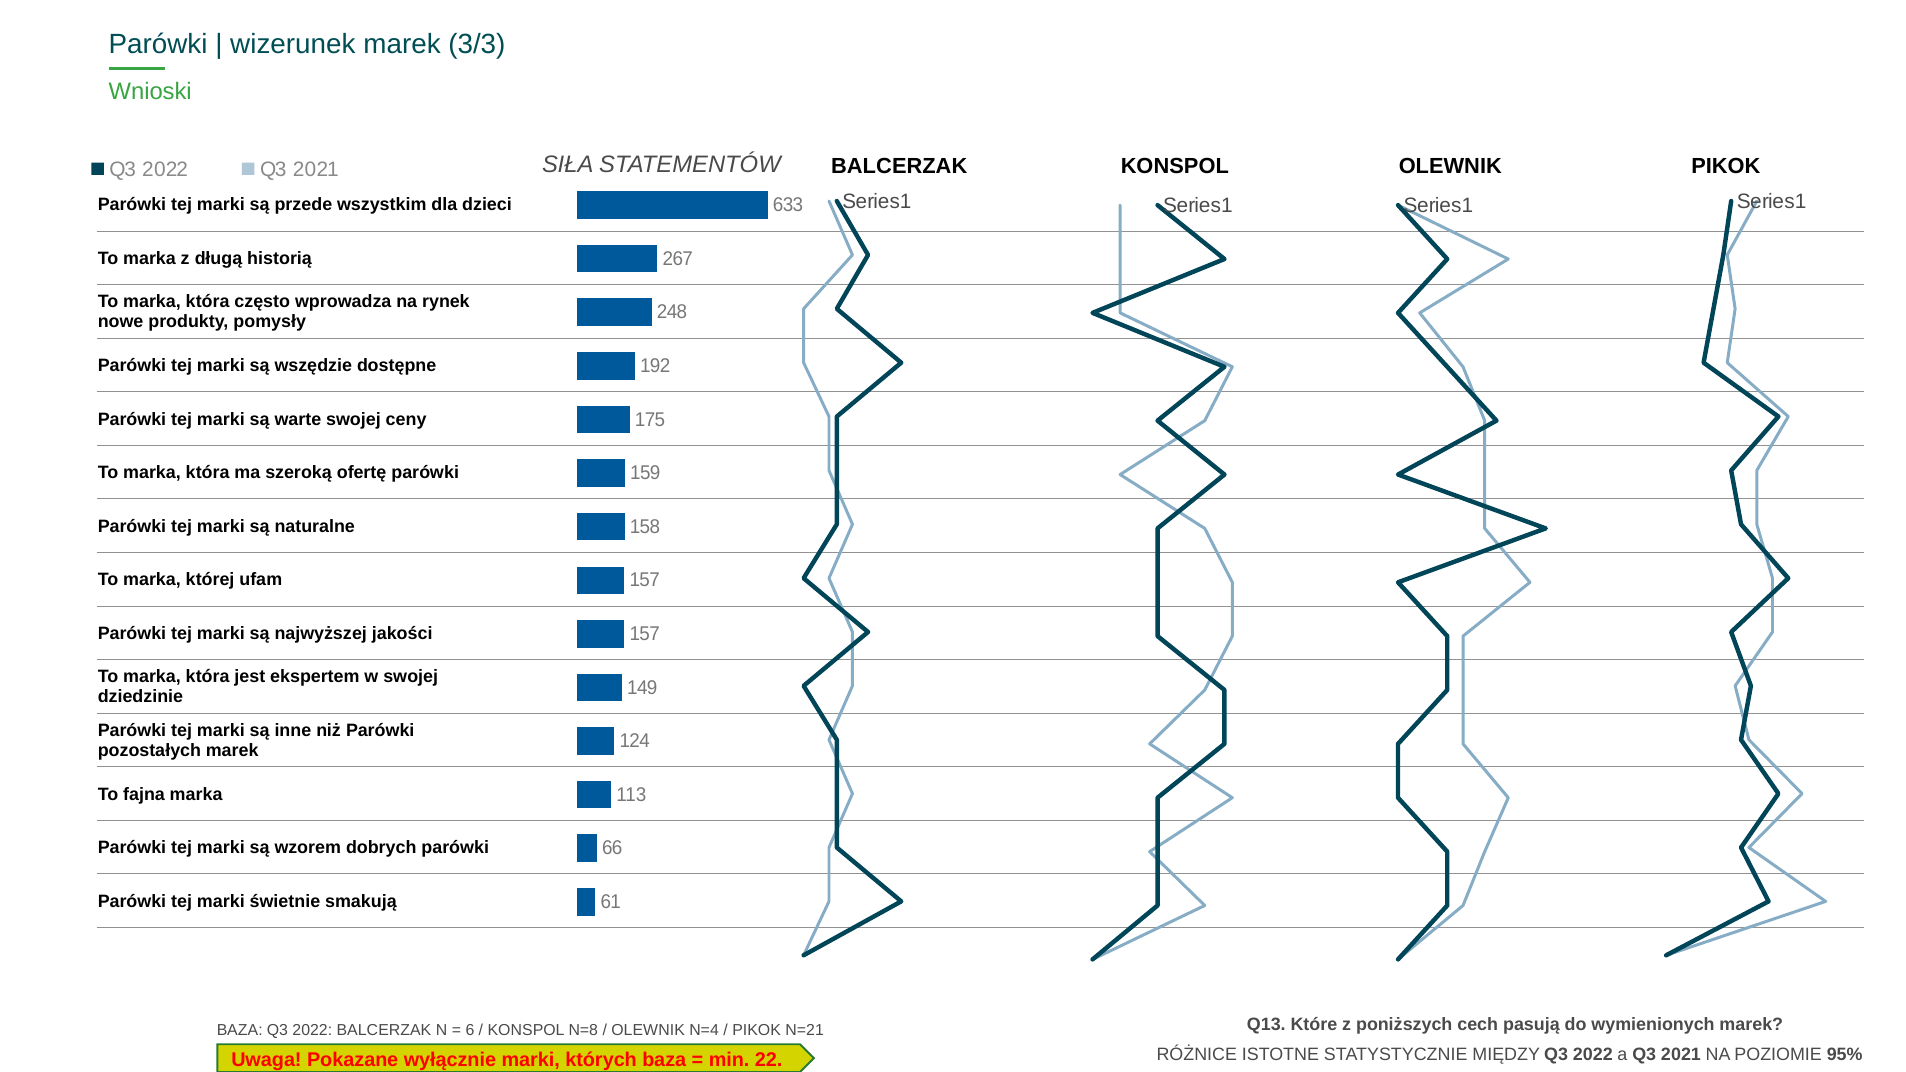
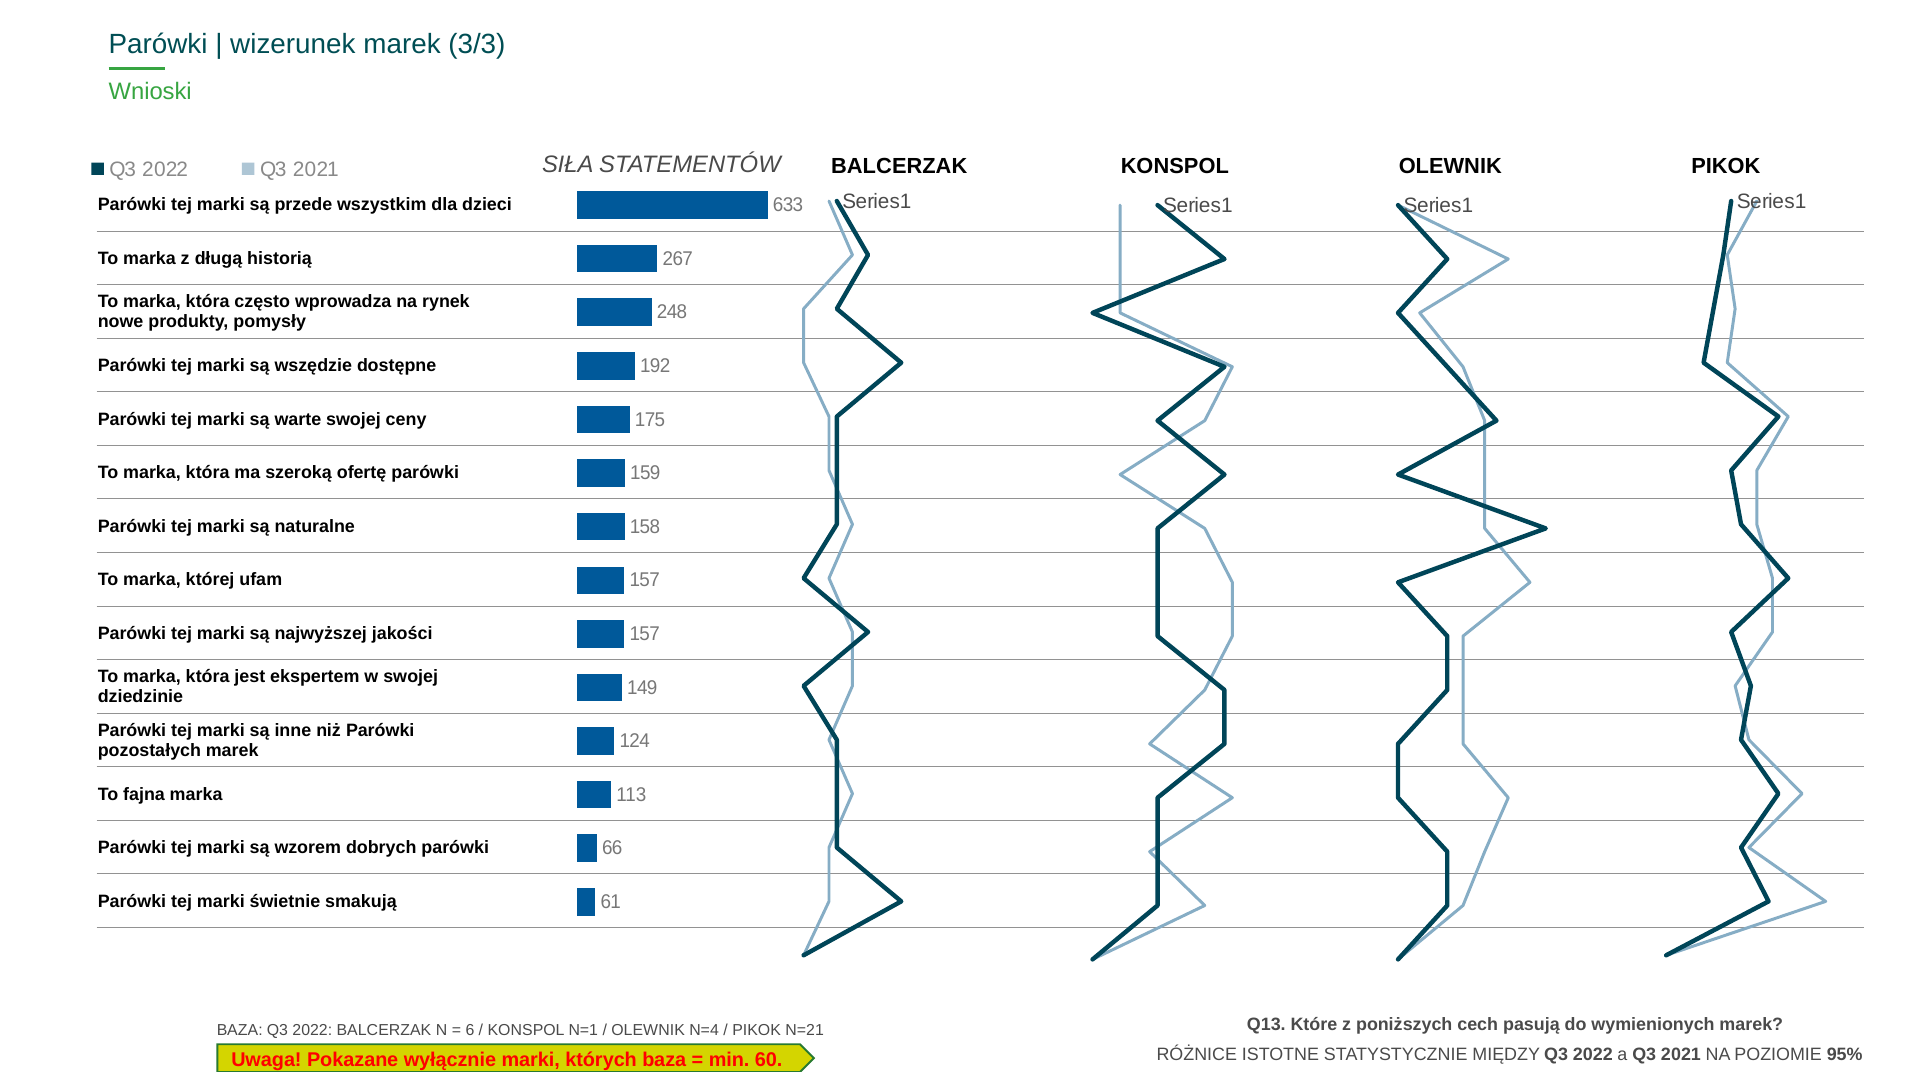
N=8: N=8 -> N=1 (583, 1031)
22: 22 -> 60 (769, 1060)
